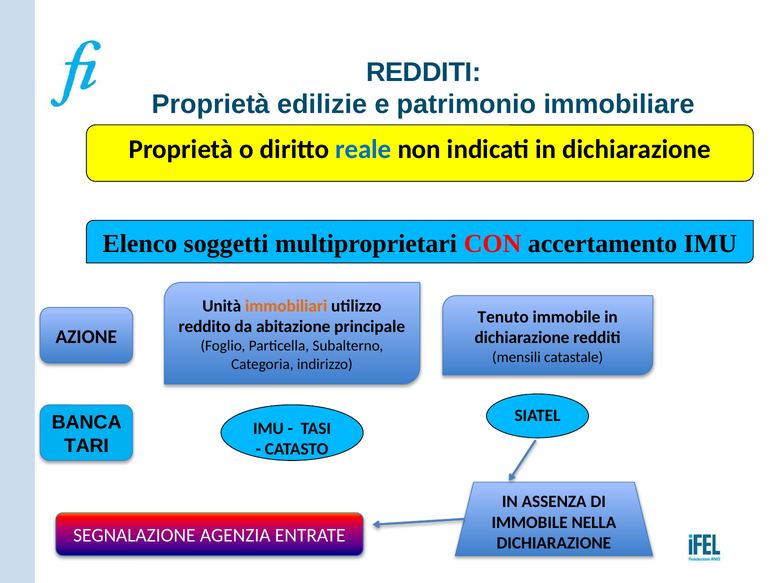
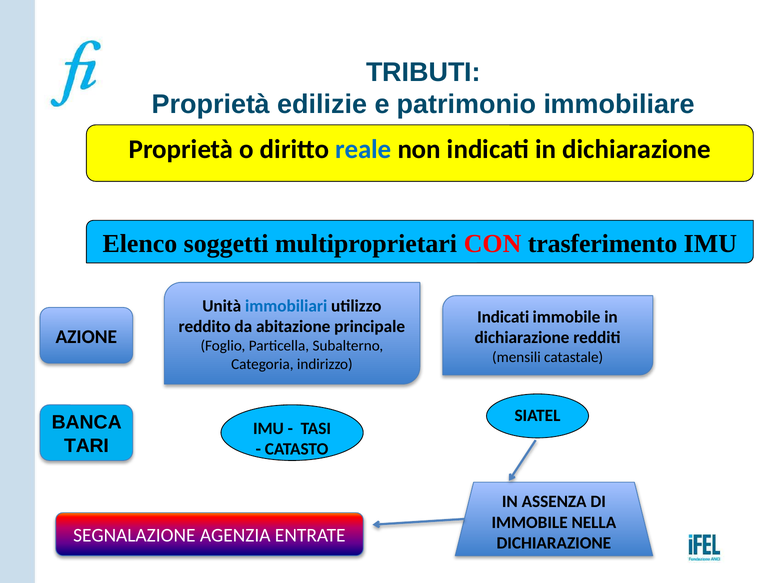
REDDITI: REDDITI -> TRIBUTI (423, 72)
accertamento: accertamento -> trasferimento (603, 243)
immobiliari colour: orange -> blue (286, 306)
Tenuto: Tenuto -> Indicati (503, 317)
